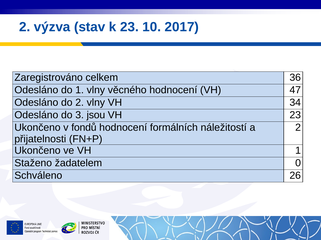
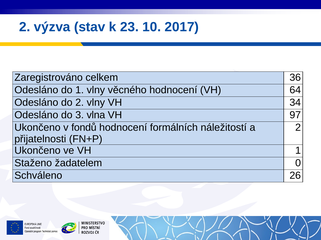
47: 47 -> 64 (295, 90)
jsou: jsou -> vlna (96, 115)
VH 23: 23 -> 97 (295, 115)
